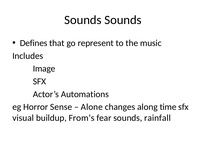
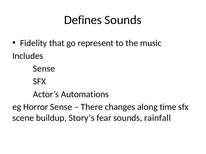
Sounds: Sounds -> Defines (83, 20)
Defines: Defines -> Fidelity (34, 43)
Image: Image -> Sense (44, 69)
Alone: Alone -> There (92, 107)
visual: visual -> scene (23, 118)
From’s: From’s -> Story’s (82, 118)
